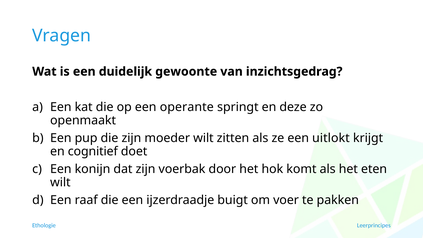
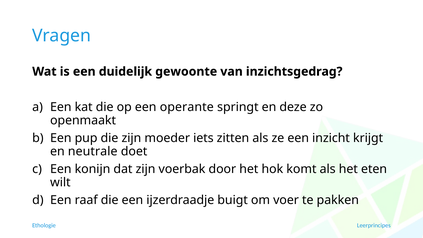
moeder wilt: wilt -> iets (203, 138)
uitlokt: uitlokt -> inzicht (331, 138)
cognitief: cognitief -> neutrale (93, 151)
